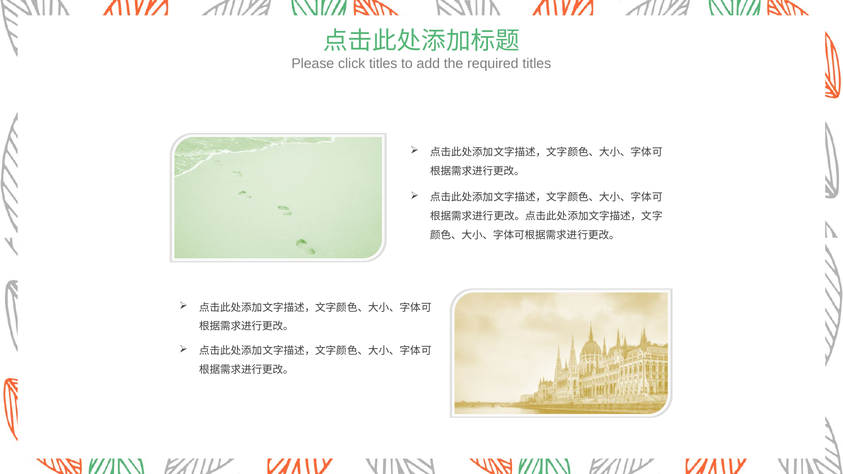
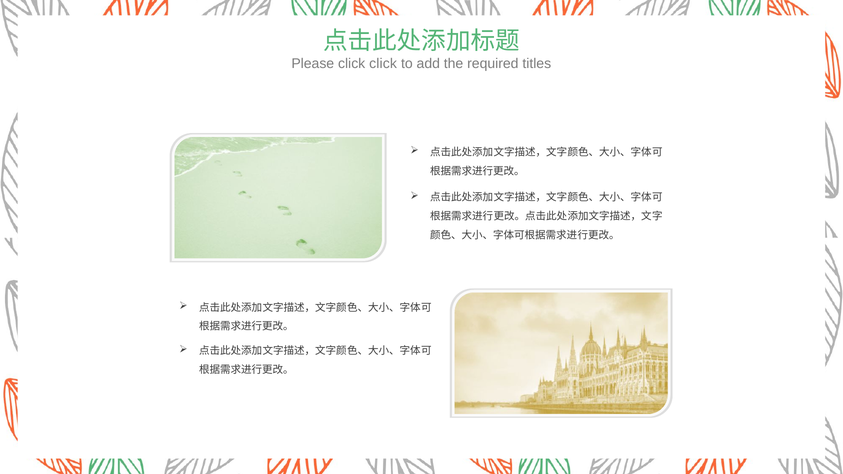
click titles: titles -> click (383, 63)
